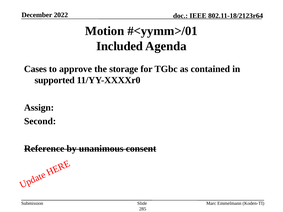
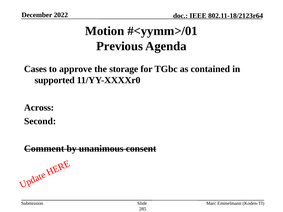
Included: Included -> Previous (120, 46)
Assign: Assign -> Across (39, 108)
Reference: Reference -> Comment (44, 149)
